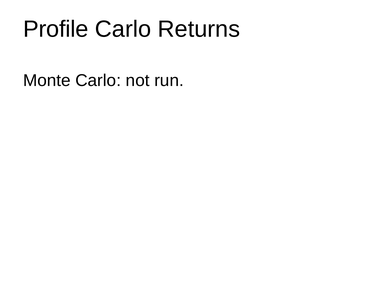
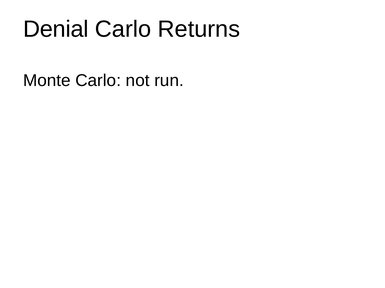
Profile: Profile -> Denial (56, 29)
